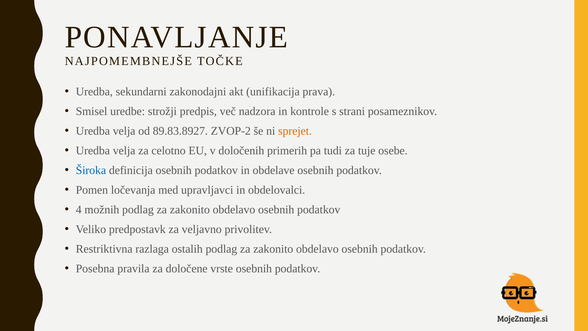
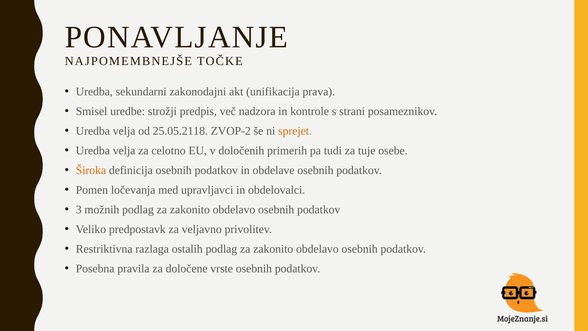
89.83.8927: 89.83.8927 -> 25.05.2118 (180, 131)
Široka colour: blue -> orange (91, 170)
4: 4 -> 3 (79, 209)
